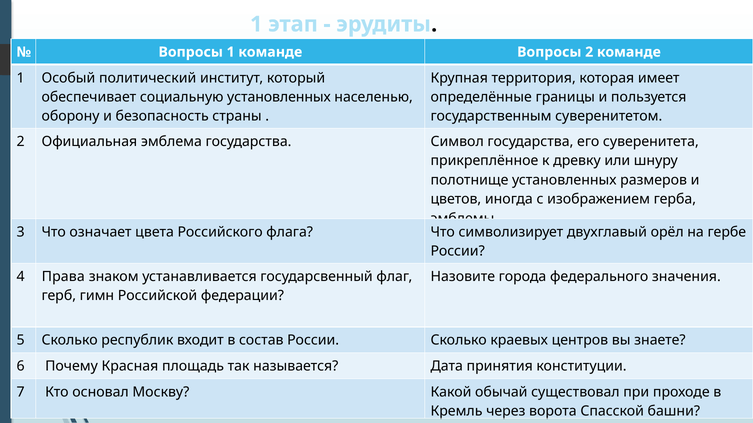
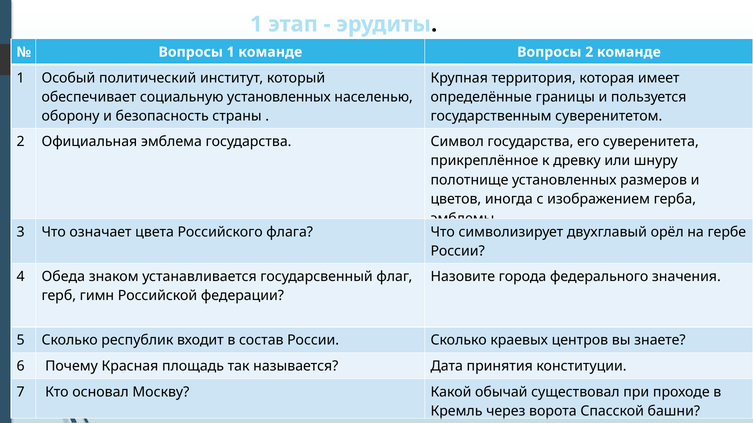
Права: Права -> Обеда (63, 277)
